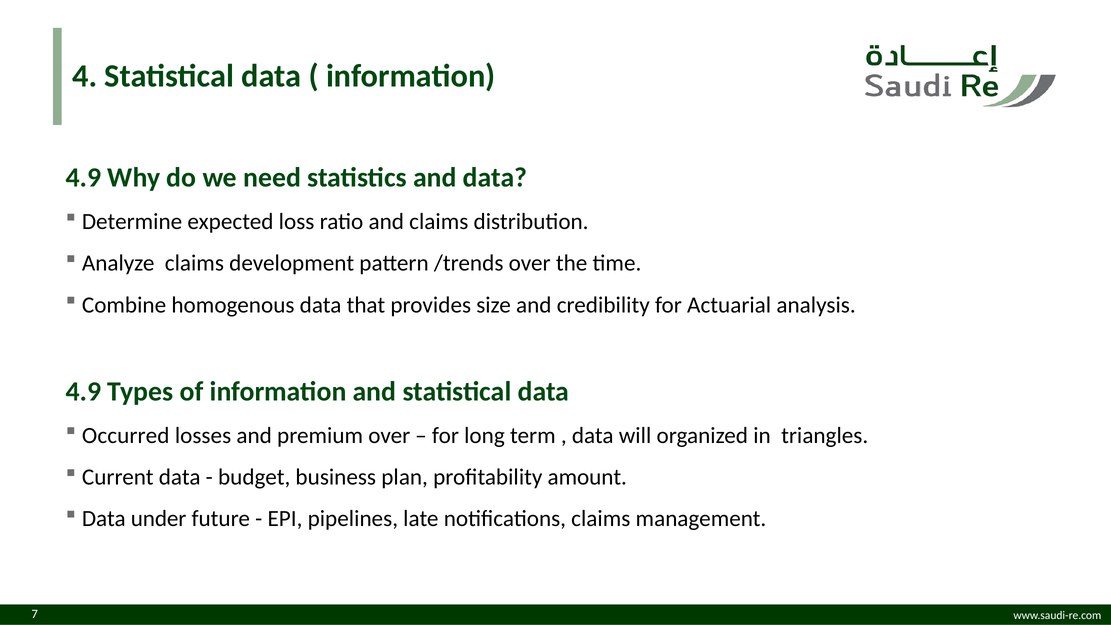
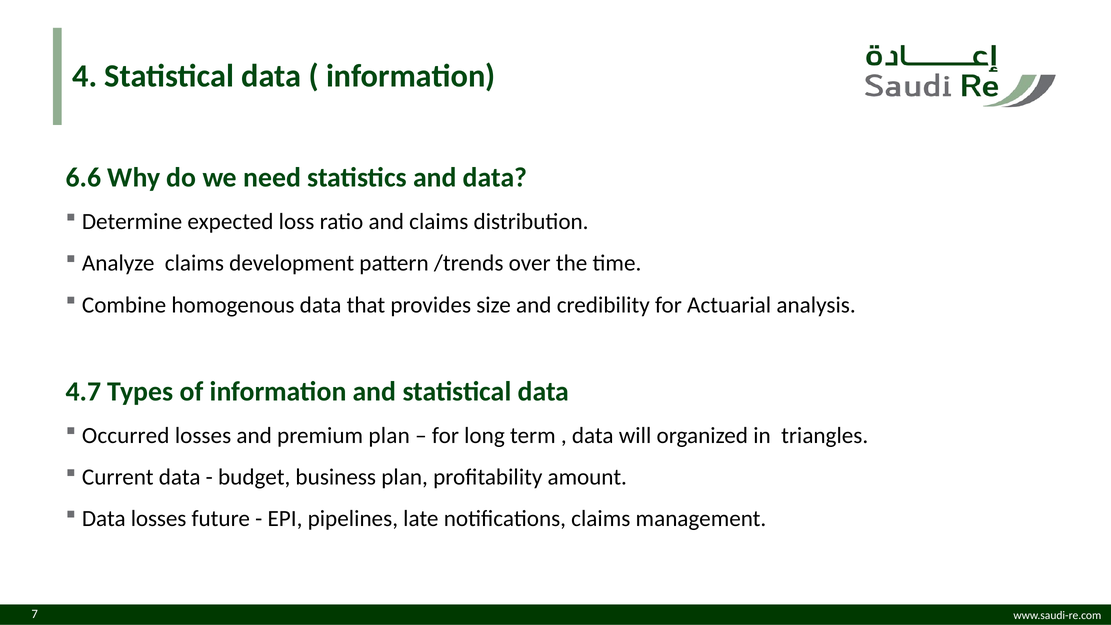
4.9: 4.9 -> 6.6 (83, 177)
4.9: 4.9 -> 4.7 (83, 391)
premium over: over -> plan (389, 435)
Data under: under -> losses (159, 519)
